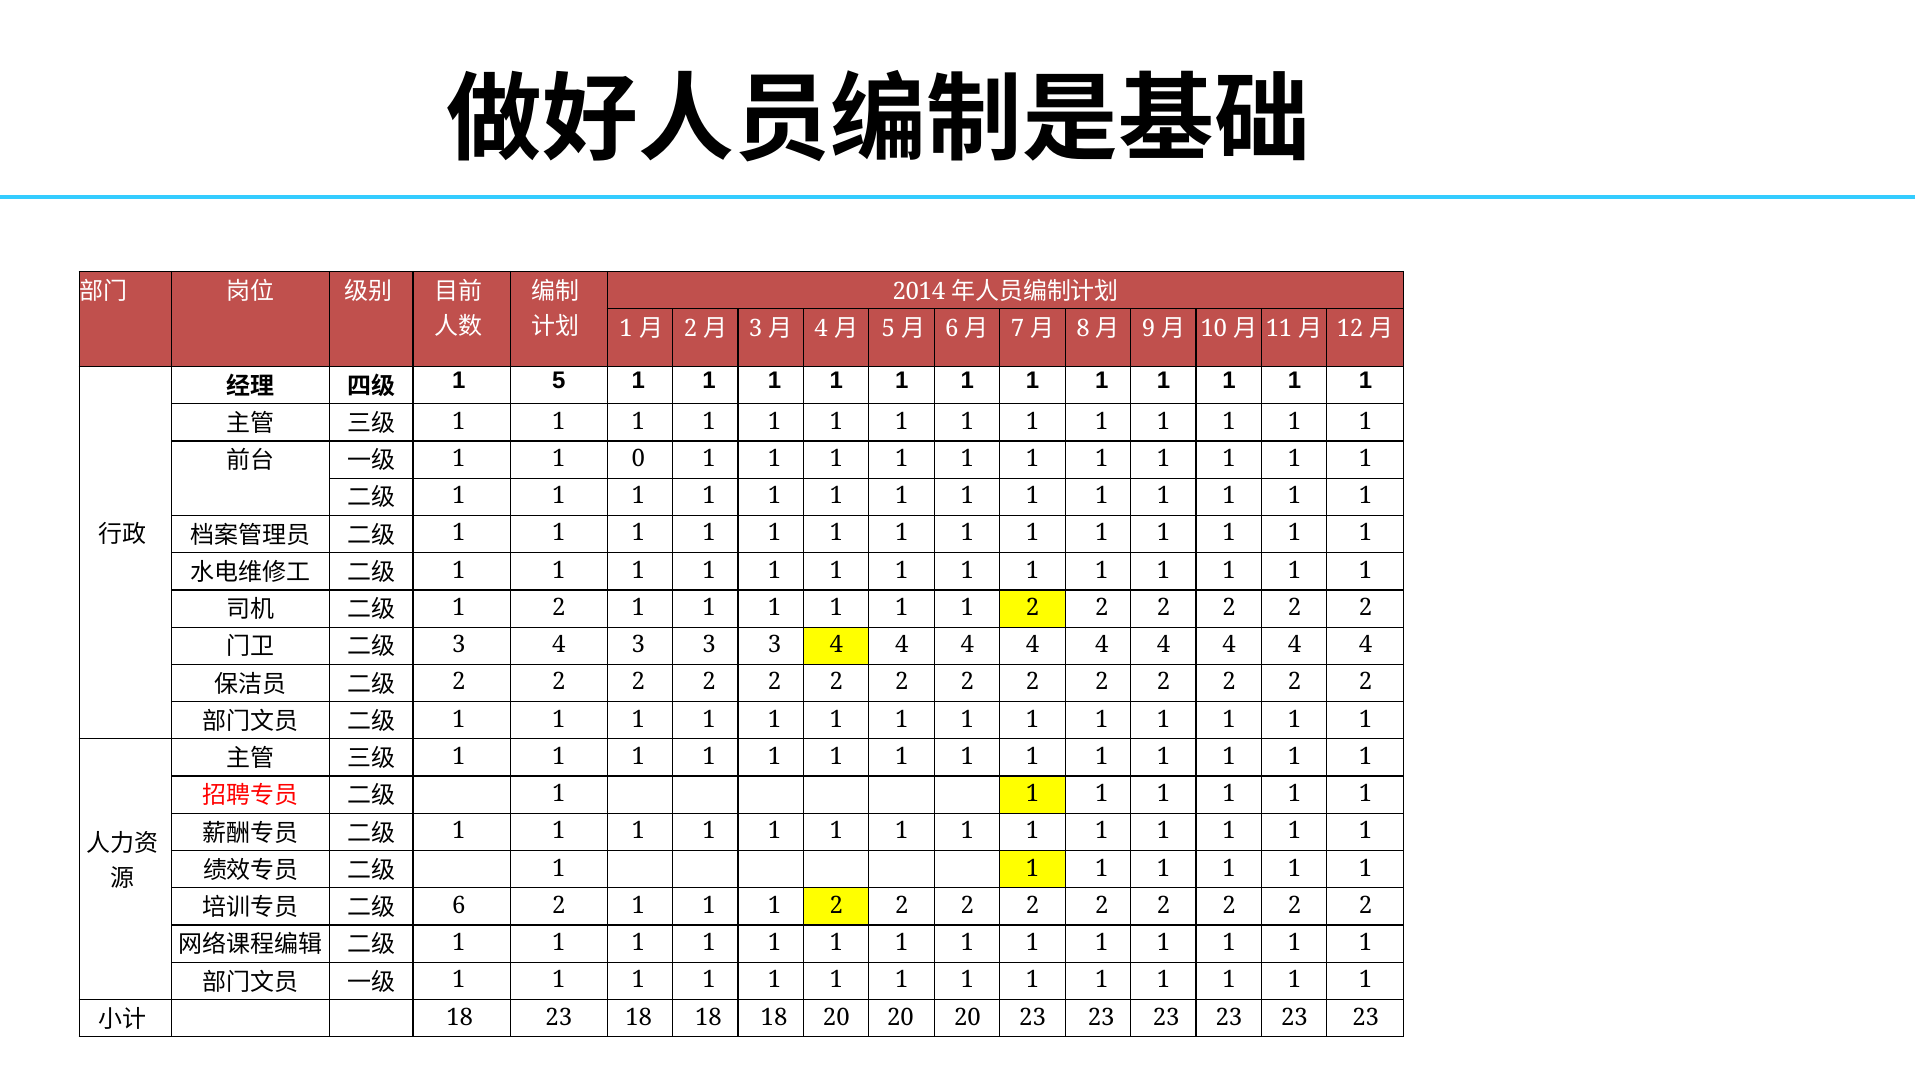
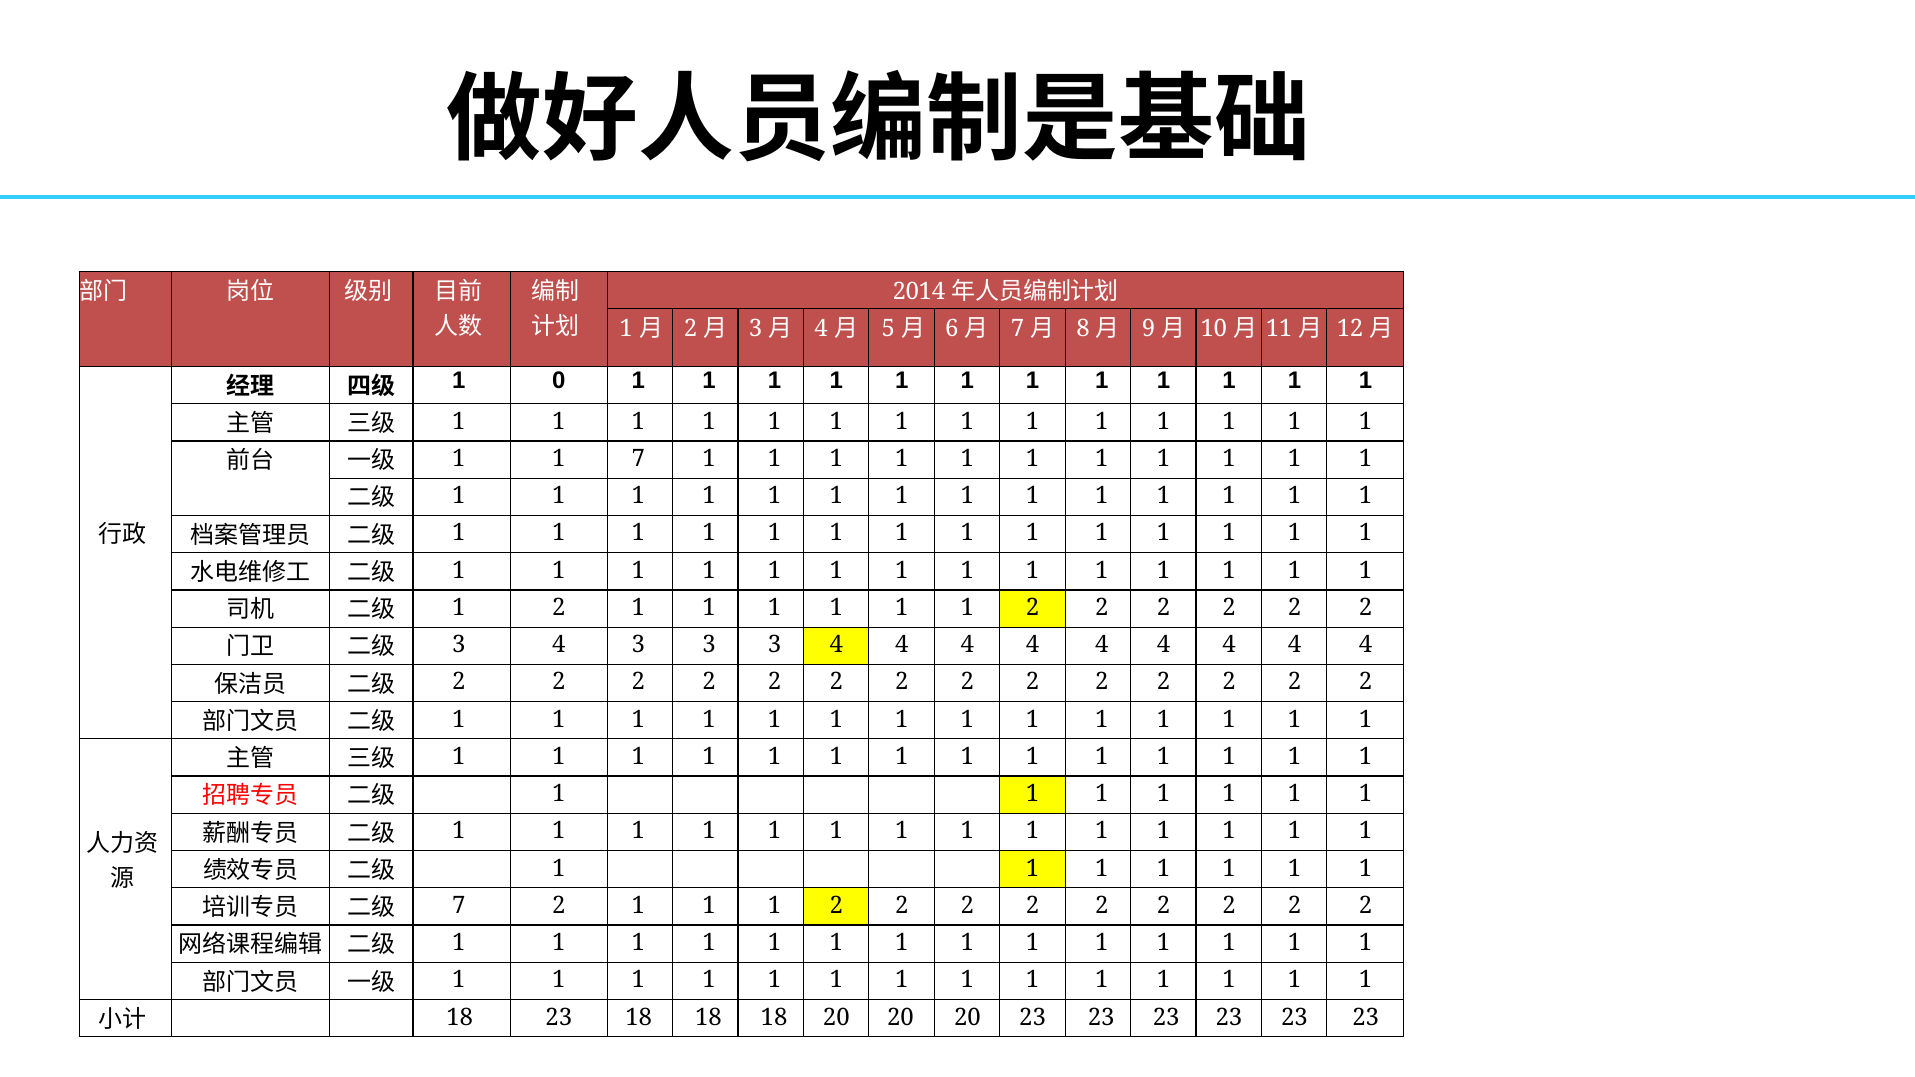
1 5: 5 -> 0 (559, 380)
1 0: 0 -> 7 (638, 459)
6: 6 -> 7 (459, 906)
